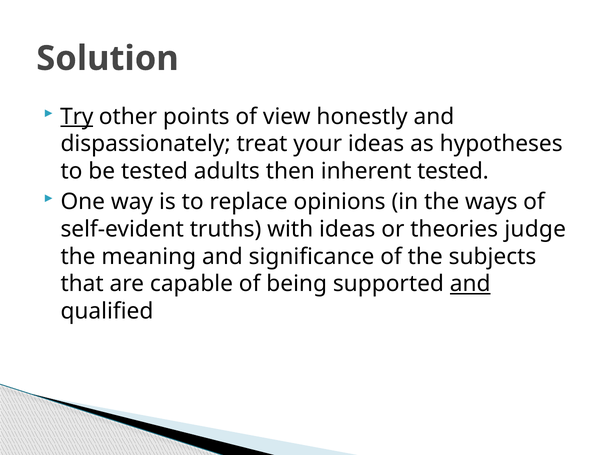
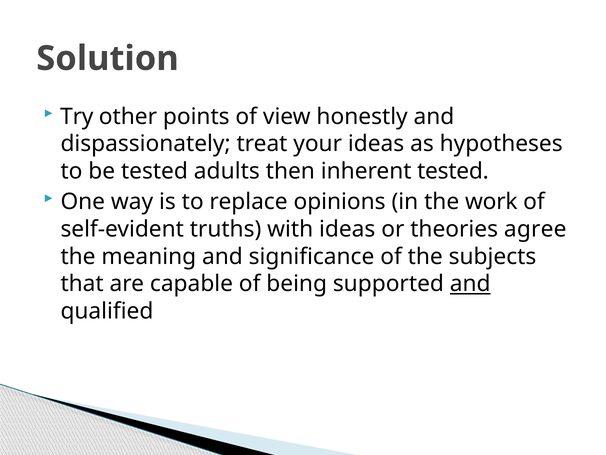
Try underline: present -> none (77, 116)
ways: ways -> work (491, 202)
judge: judge -> agree (535, 229)
